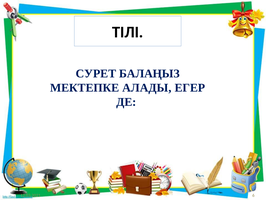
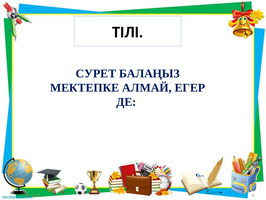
АЛАДЫ: АЛАДЫ -> АЛМАЙ (147, 88)
